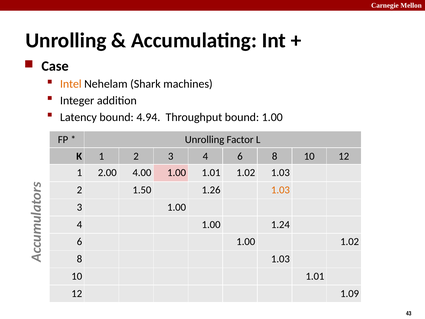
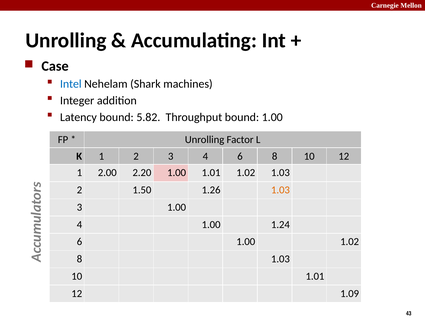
Intel colour: orange -> blue (71, 84)
4.94: 4.94 -> 5.82 (148, 117)
4.00: 4.00 -> 2.20 (142, 173)
